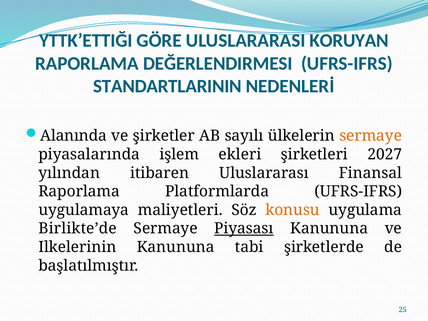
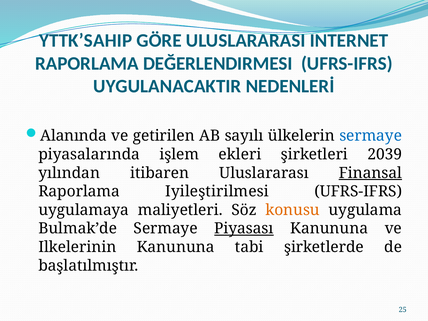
YTTK’ETTIĞI: YTTK’ETTIĞI -> YTTK’SAHIP (86, 41)
KORUYAN: KORUYAN -> INTERNET (349, 41)
STANDARTLARININ: STANDARTLARININ -> UYGULANACAKTIR (167, 86)
şirketler: şirketler -> getirilen (164, 136)
sermaye colour: orange -> blue (371, 136)
2027: 2027 -> 2039 (385, 154)
Finansal underline: none -> present (370, 173)
Platformlarda: Platformlarda -> Iyileştirilmesi (217, 191)
Birlikte’de: Birlikte’de -> Bulmak’de (78, 229)
